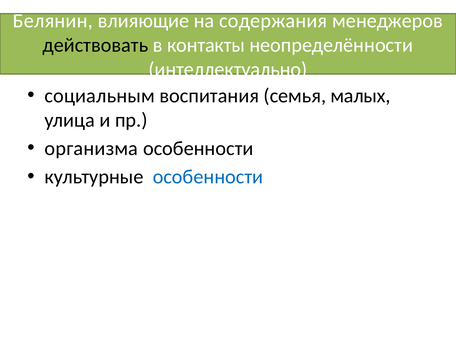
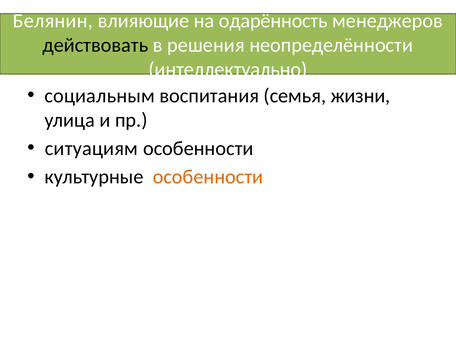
содержания: содержания -> одарённость (273, 21)
контакты: контакты -> решения (206, 45)
малых: малых -> жизни (360, 96)
организма: организма -> ситуациям (91, 148)
особенности colour: blue -> orange (208, 177)
